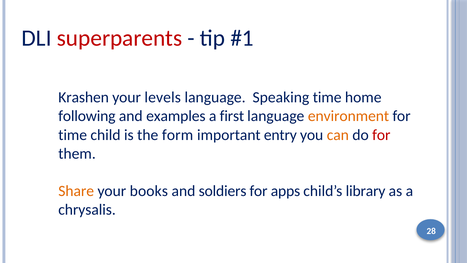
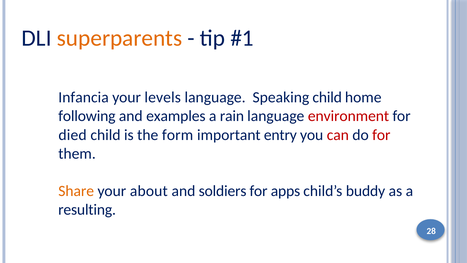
superparents colour: red -> orange (120, 38)
Krashen: Krashen -> Infancia (84, 97)
Speaking time: time -> child (327, 97)
first: first -> rain (232, 116)
environment colour: orange -> red (348, 116)
time: time -> died (73, 135)
can colour: orange -> red (338, 135)
books: books -> about (149, 191)
library: library -> buddy (366, 191)
chrysalis: chrysalis -> resulting (87, 209)
